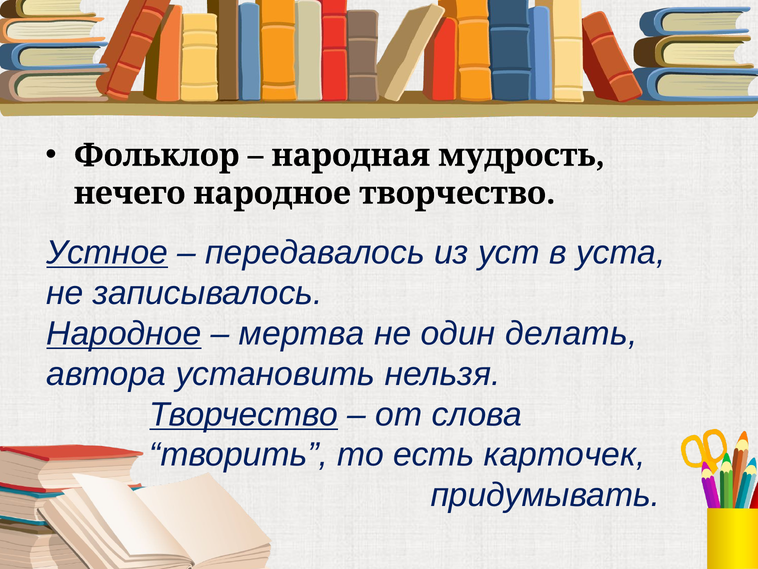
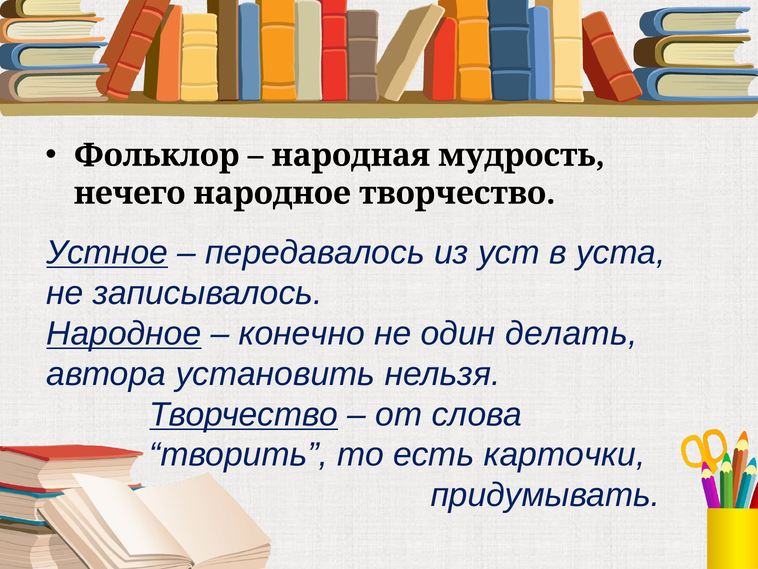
мертва: мертва -> конечно (302, 333)
карточек: карточек -> карточки (565, 454)
